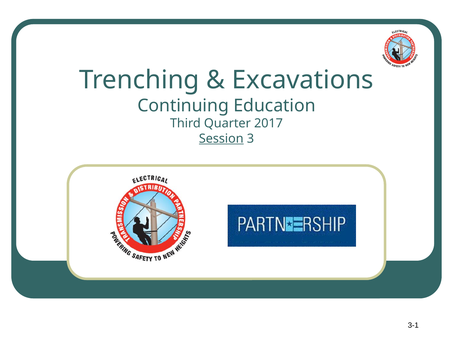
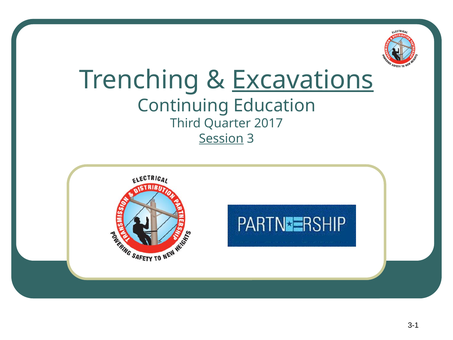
Excavations underline: none -> present (303, 80)
